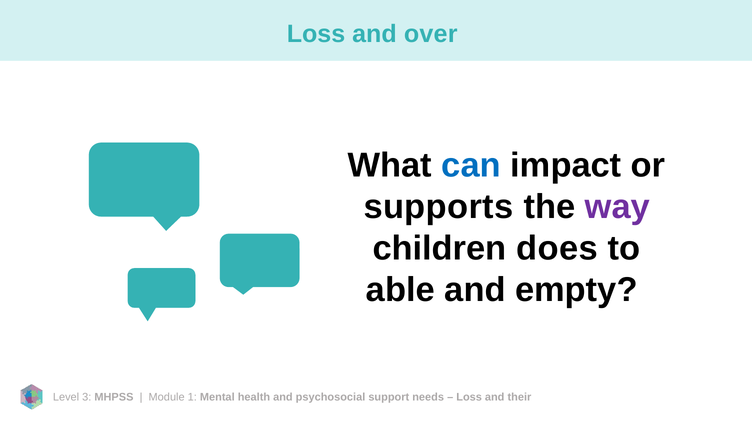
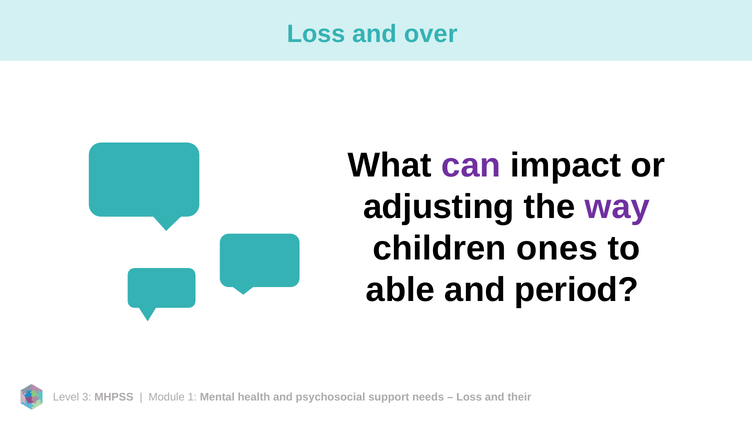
can colour: blue -> purple (471, 166)
supports: supports -> adjusting (439, 207)
does: does -> ones (557, 248)
empty: empty -> period (577, 290)
